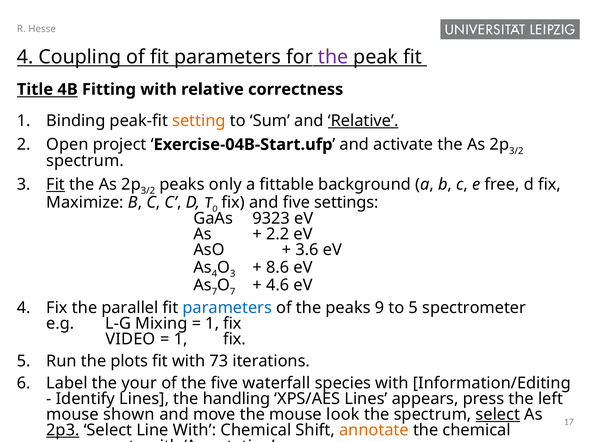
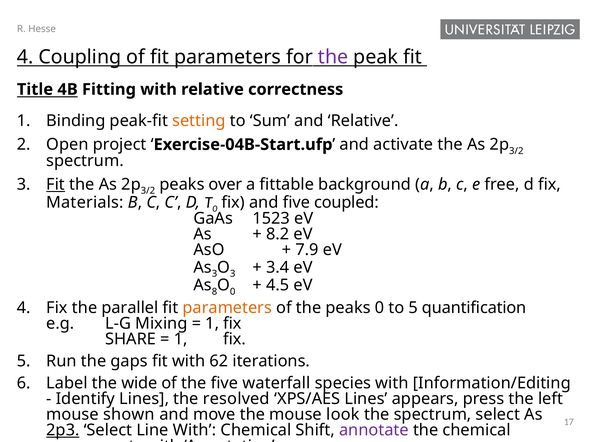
Relative underline: present -> none (363, 121)
only: only -> over (225, 184)
Maximize: Maximize -> Materials (85, 202)
settings: settings -> coupled (346, 202)
9323: 9323 -> 1523 (271, 218)
2.2: 2.2 -> 8.2 (278, 234)
3.6: 3.6 -> 7.9 (307, 250)
As 4: 4 -> 3 (215, 274)
8.6: 8.6 -> 3.4 (278, 267)
As 7: 7 -> 8 (215, 291)
7: 7 -> 0 (233, 291)
4.6: 4.6 -> 4.5 (278, 285)
parameters colour: blue -> orange (227, 307)
peaks 9: 9 -> 0 (379, 307)
spectrometer: spectrometer -> quantification (474, 307)
VIDEO: VIDEO -> SHARE (131, 339)
plots: plots -> gaps (129, 361)
73: 73 -> 62 (219, 361)
your: your -> wide (139, 383)
handling: handling -> resolved (236, 399)
select underline: present -> none (498, 414)
annotate colour: orange -> purple (374, 430)
